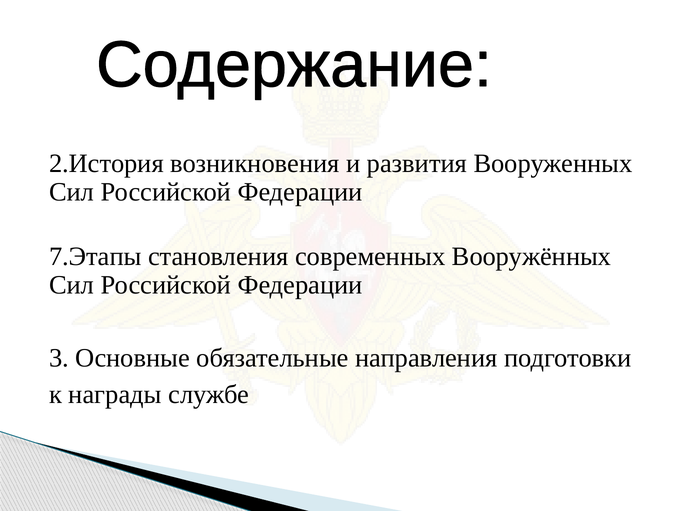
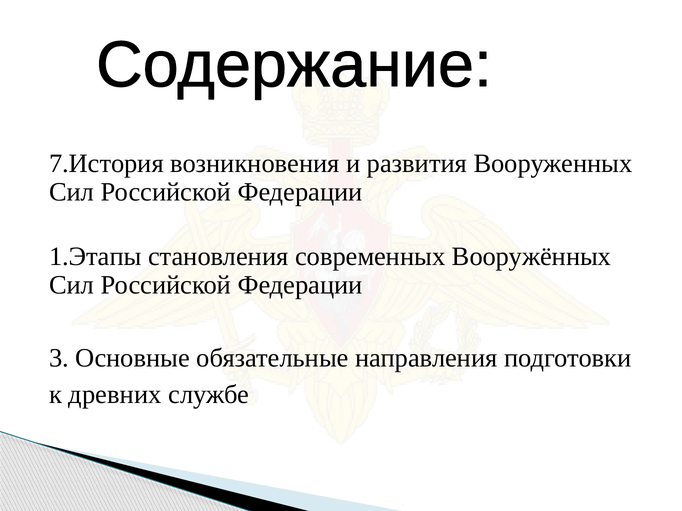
2.История: 2.История -> 7.История (106, 164)
7.Этапы: 7.Этапы -> 1.Этапы (95, 257)
награды: награды -> древних (115, 395)
